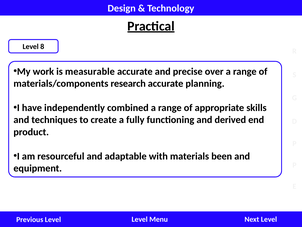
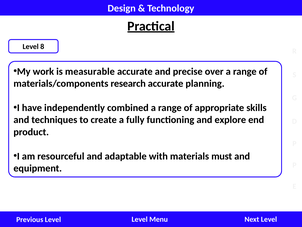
derived: derived -> explore (230, 120)
been: been -> must (222, 156)
